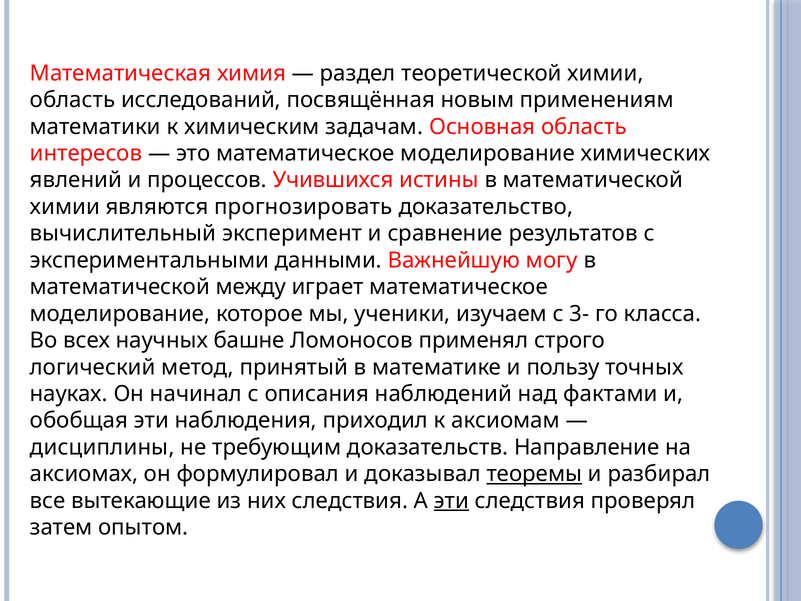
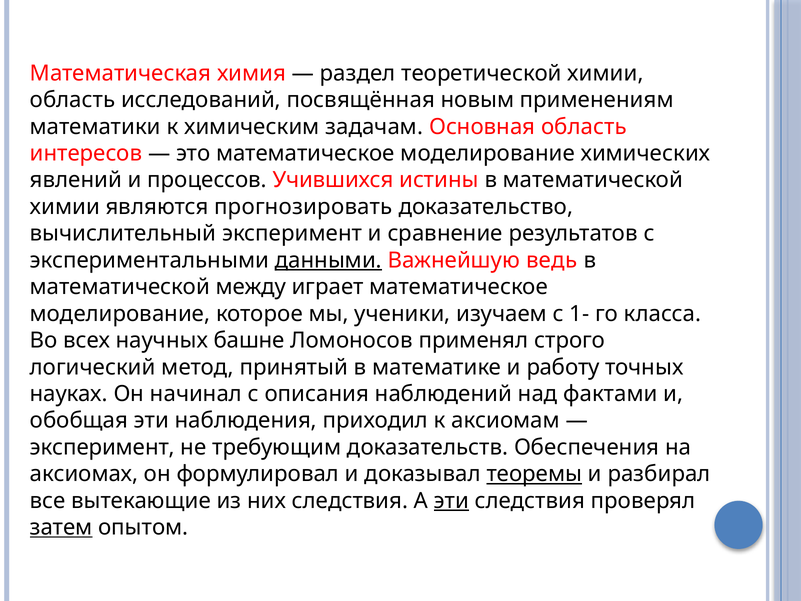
данными underline: none -> present (328, 260)
могу: могу -> ведь (552, 260)
3-: 3- -> 1- (579, 314)
пользу: пользу -> работу (563, 367)
дисциплины: дисциплины -> эксперимент (102, 447)
Направление: Направление -> Обеспечения (587, 447)
затем underline: none -> present (61, 527)
